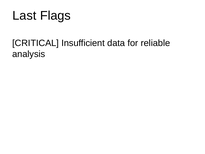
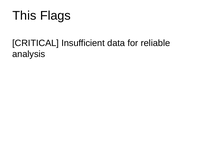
Last: Last -> This (24, 16)
